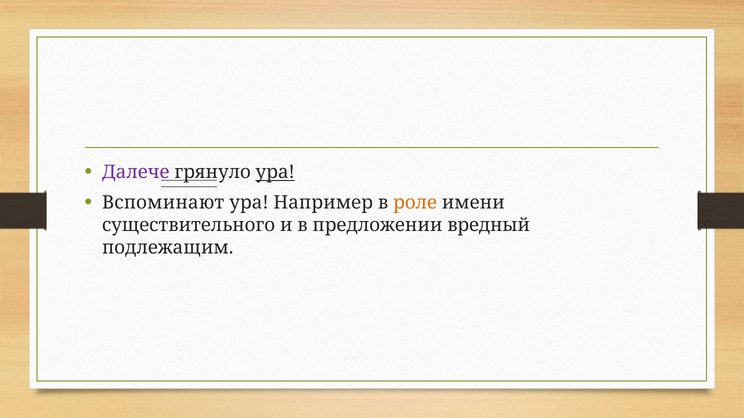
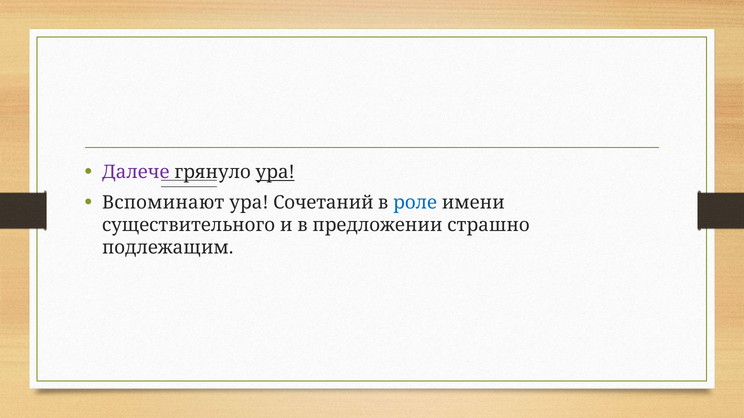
Например: Например -> Сочетаний (323, 203)
роле colour: orange -> blue (415, 203)
вредный: вредный -> страшно (489, 225)
